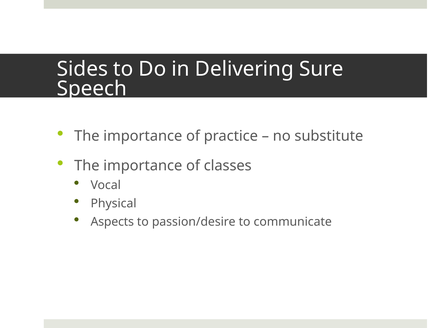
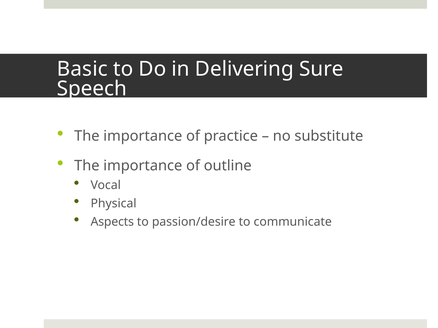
Sides: Sides -> Basic (82, 69)
classes: classes -> outline (228, 166)
